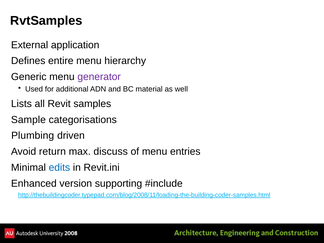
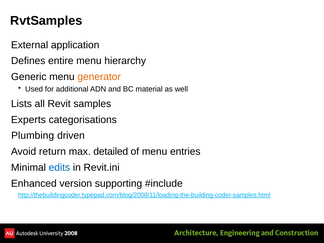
generator colour: purple -> orange (99, 77)
Sample: Sample -> Experts (28, 120)
discuss: discuss -> detailed (111, 152)
